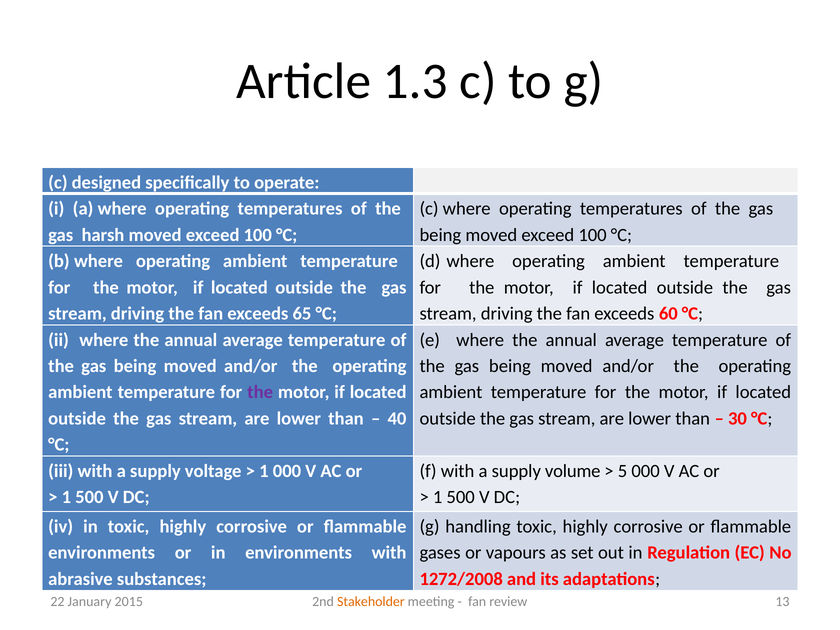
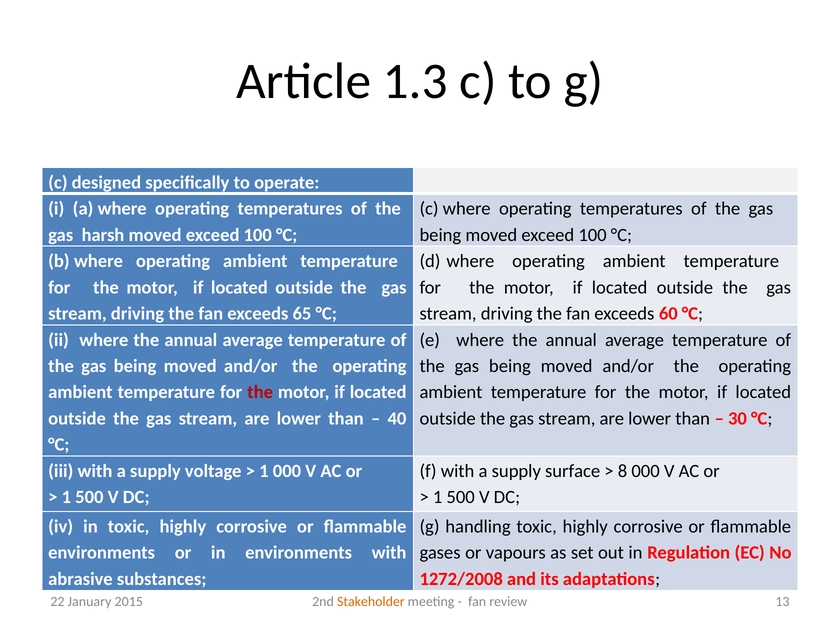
the colour: purple -> red (260, 392)
volume: volume -> surface (573, 471)
5: 5 -> 8 (622, 471)
